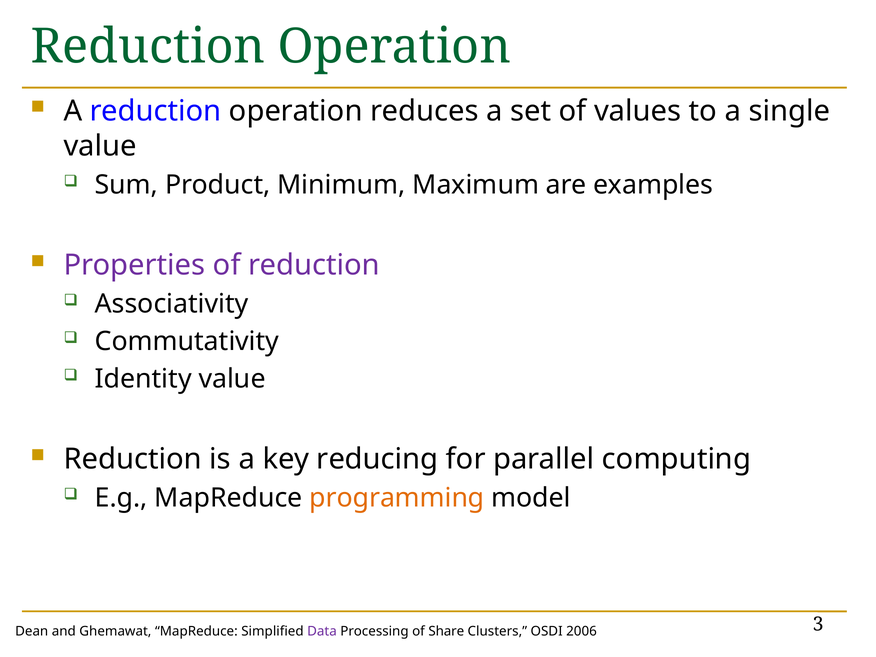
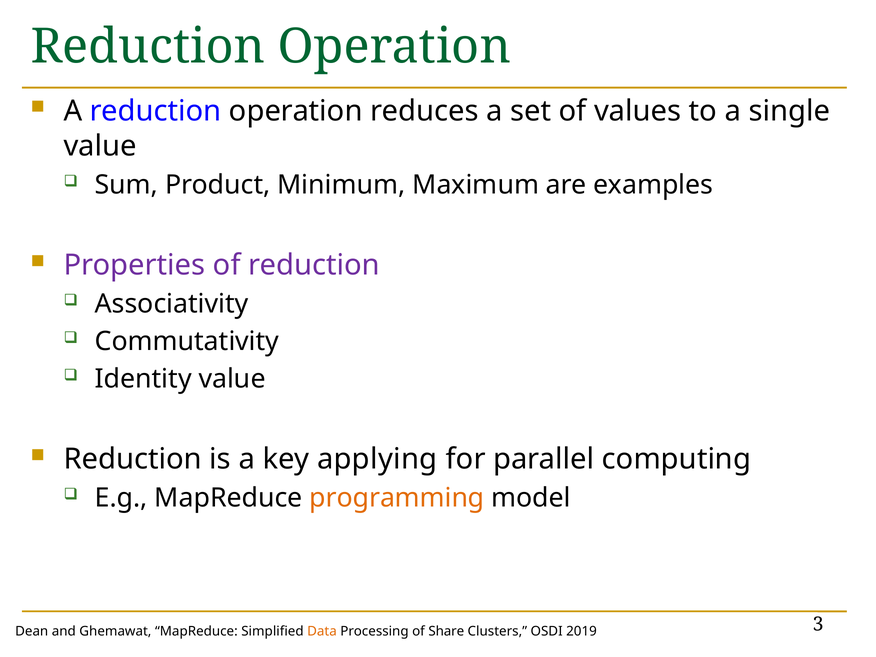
reducing: reducing -> applying (377, 459)
Data colour: purple -> orange (322, 631)
2006: 2006 -> 2019 (582, 631)
